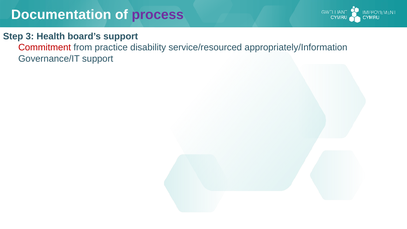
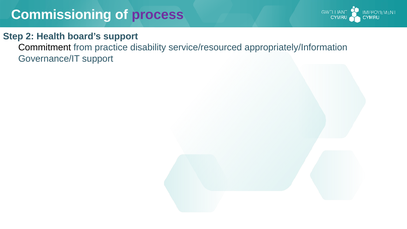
Documentation: Documentation -> Commissioning (61, 15)
3: 3 -> 2 (30, 36)
Commitment colour: red -> black (45, 48)
